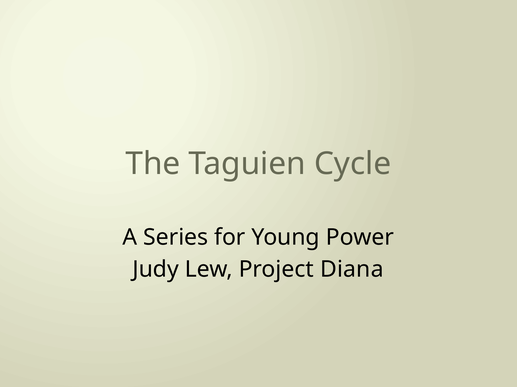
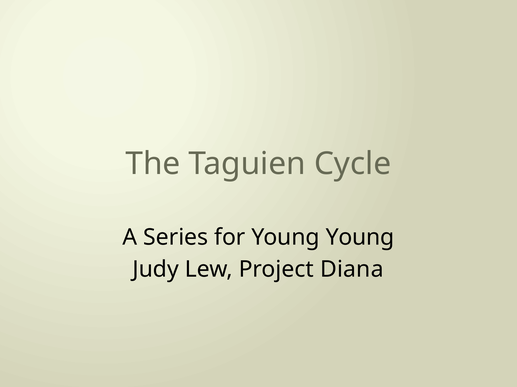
Young Power: Power -> Young (360, 238)
